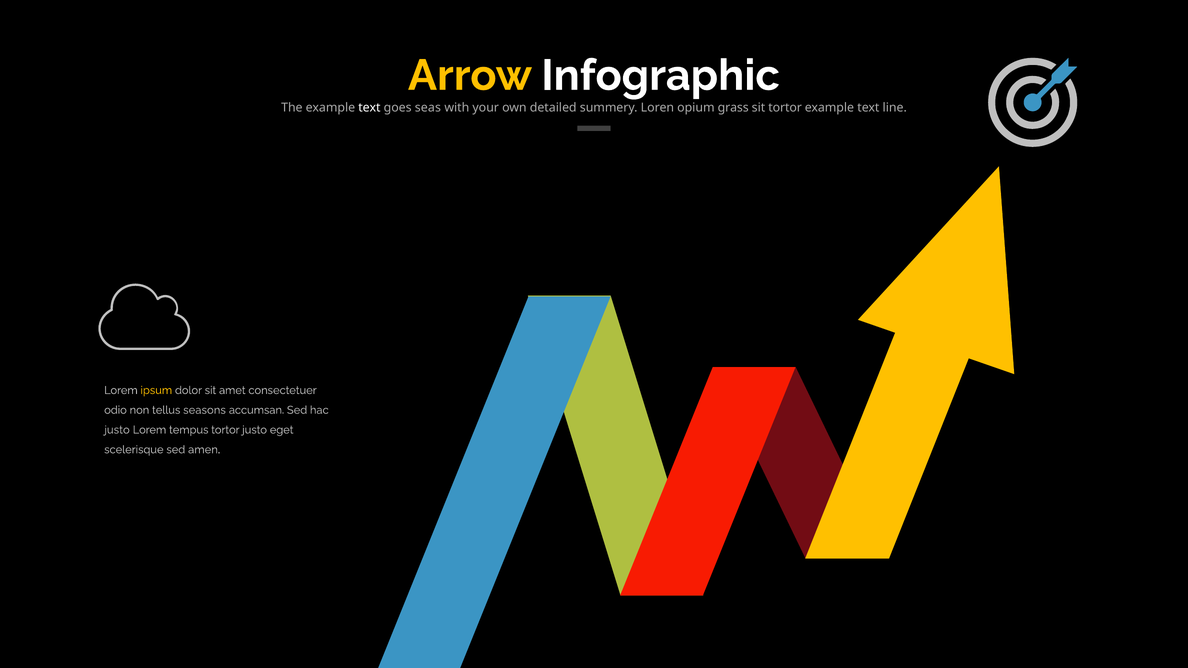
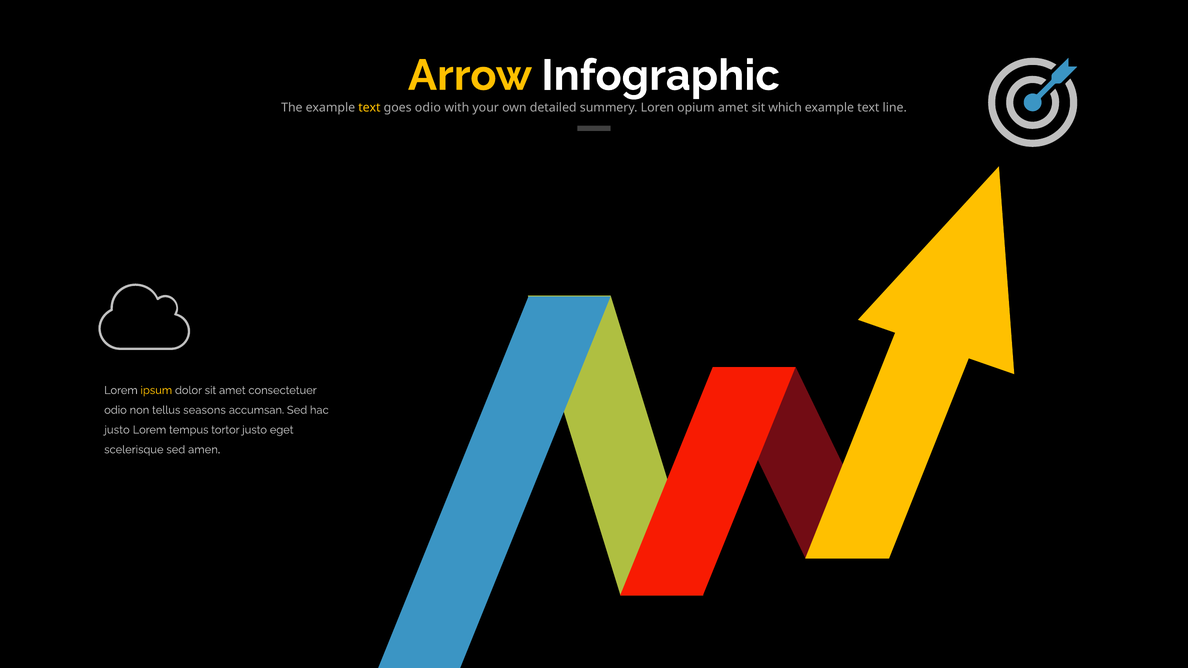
text colour: white -> yellow (369, 108)
goes seas: seas -> odio (428, 108)
opium grass: grass -> amet (733, 108)
sit tortor: tortor -> which (785, 108)
